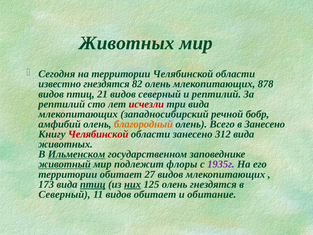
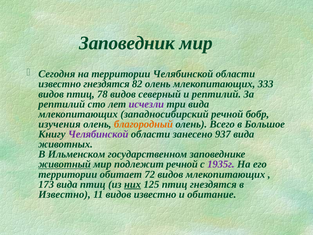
Животных: Животных -> Заповедник (127, 43)
878: 878 -> 333 (266, 84)
21: 21 -> 78 (102, 94)
исчезли colour: red -> purple (146, 104)
амфибий: амфибий -> изучения (59, 124)
в Занесено: Занесено -> Большое (265, 124)
Челябинской colour: red -> purple (98, 134)
312: 312 -> 937 (223, 134)
Ильменском underline: present -> none (77, 154)
подлежит флоры: флоры -> речной (182, 164)
27: 27 -> 72 (150, 174)
птиц underline: present -> none (93, 184)
125 олень: олень -> птиц (175, 184)
Северный: Северный -> Известно (64, 194)
видов обитает: обитает -> известно (155, 194)
